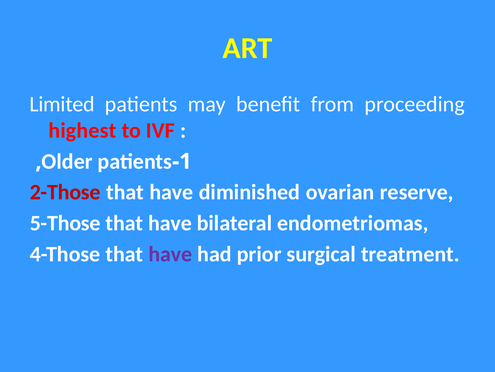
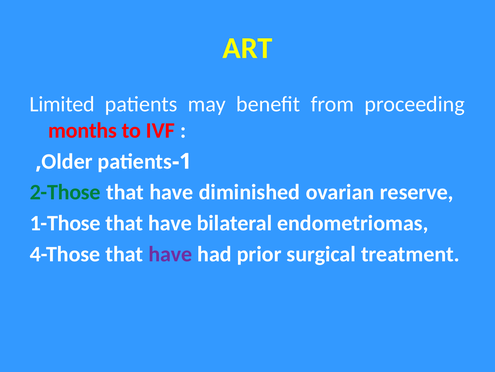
highest: highest -> months (83, 130)
2-Those colour: red -> green (65, 192)
5-Those: 5-Those -> 1-Those (65, 223)
